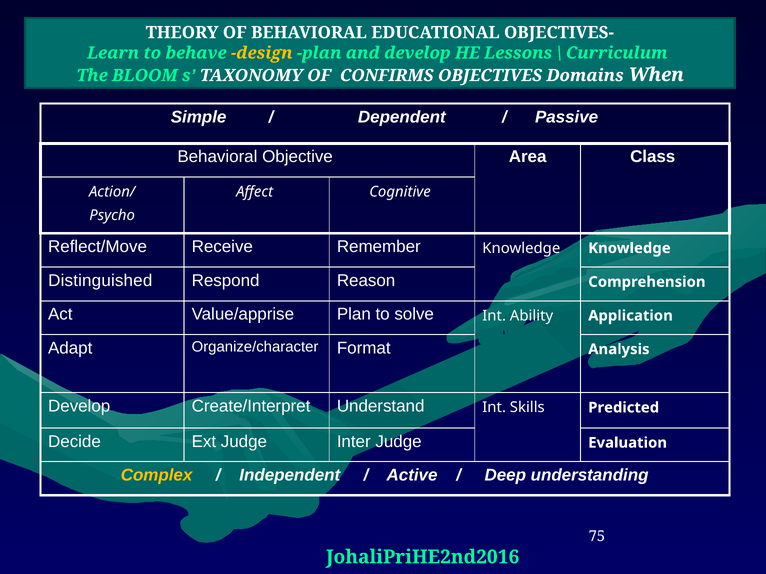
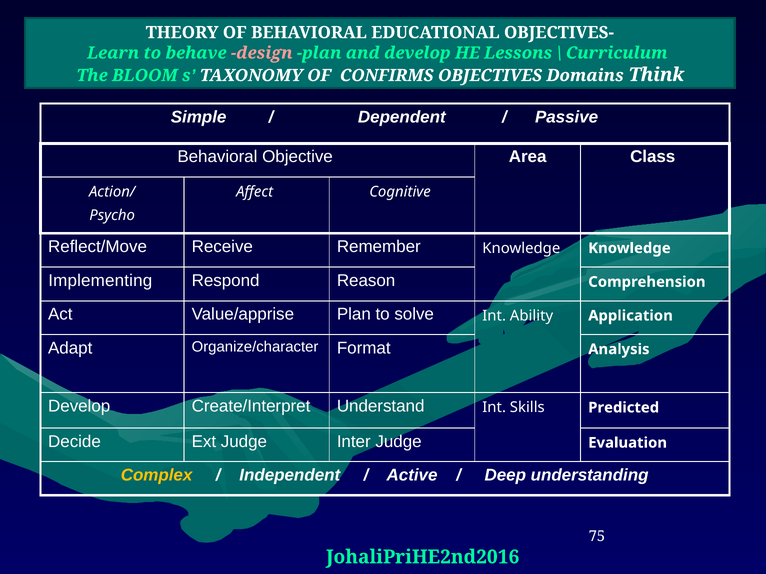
design colour: yellow -> pink (262, 53)
When: When -> Think (656, 75)
Distinguished: Distinguished -> Implementing (100, 281)
